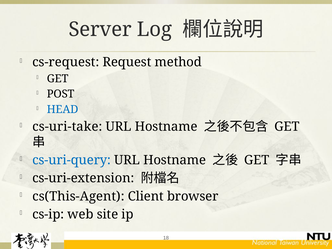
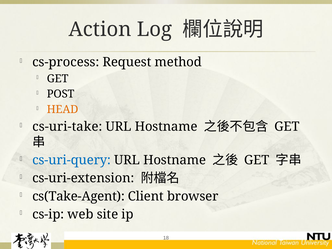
Server: Server -> Action (100, 29)
cs-request: cs-request -> cs-process (66, 62)
HEAD colour: blue -> orange (63, 110)
cs(This-Agent: cs(This-Agent -> cs(Take-Agent (79, 196)
